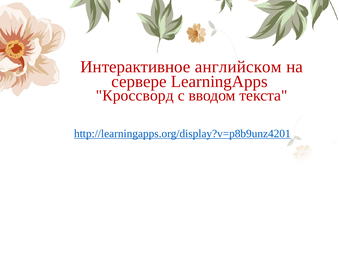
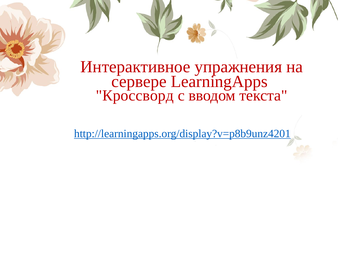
английском: английском -> упражнения (238, 67)
